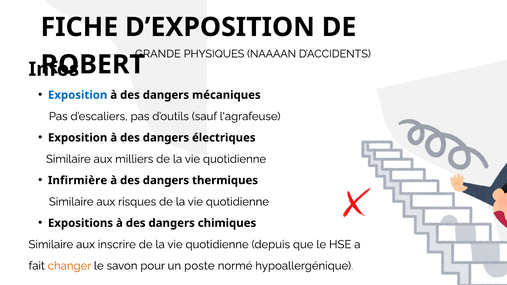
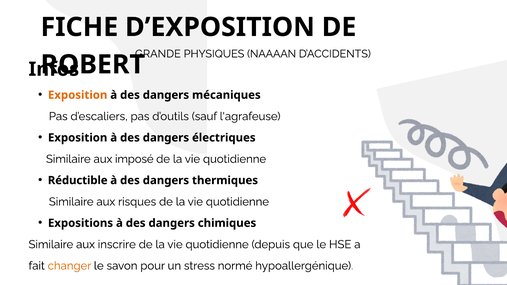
Exposition colour: blue -> orange (78, 95)
milliers: milliers -> imposé (134, 159)
Infirmière: Infirmière -> Réductible (78, 181)
poste: poste -> stress (199, 266)
